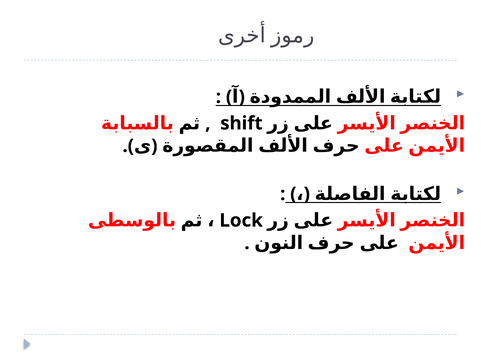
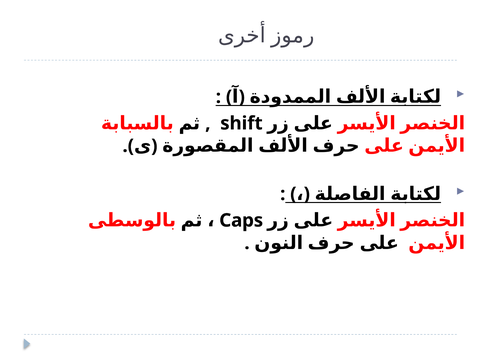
Lock: Lock -> Caps (241, 220)
